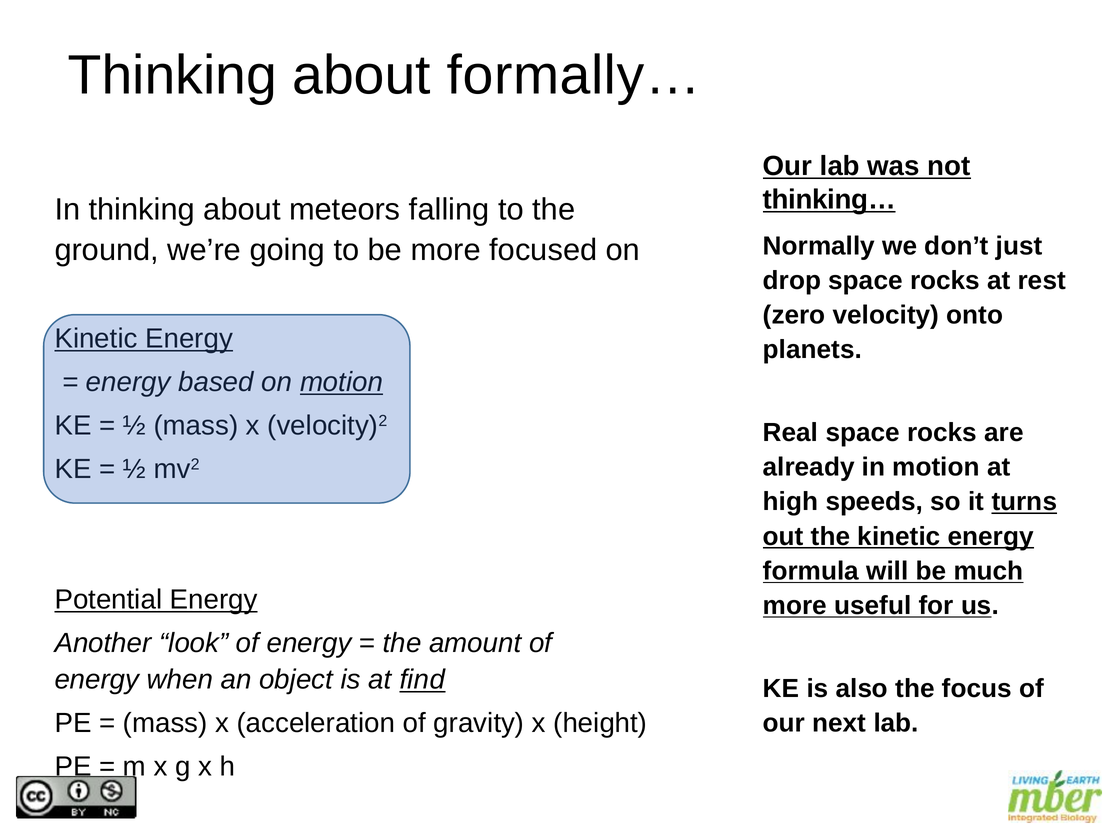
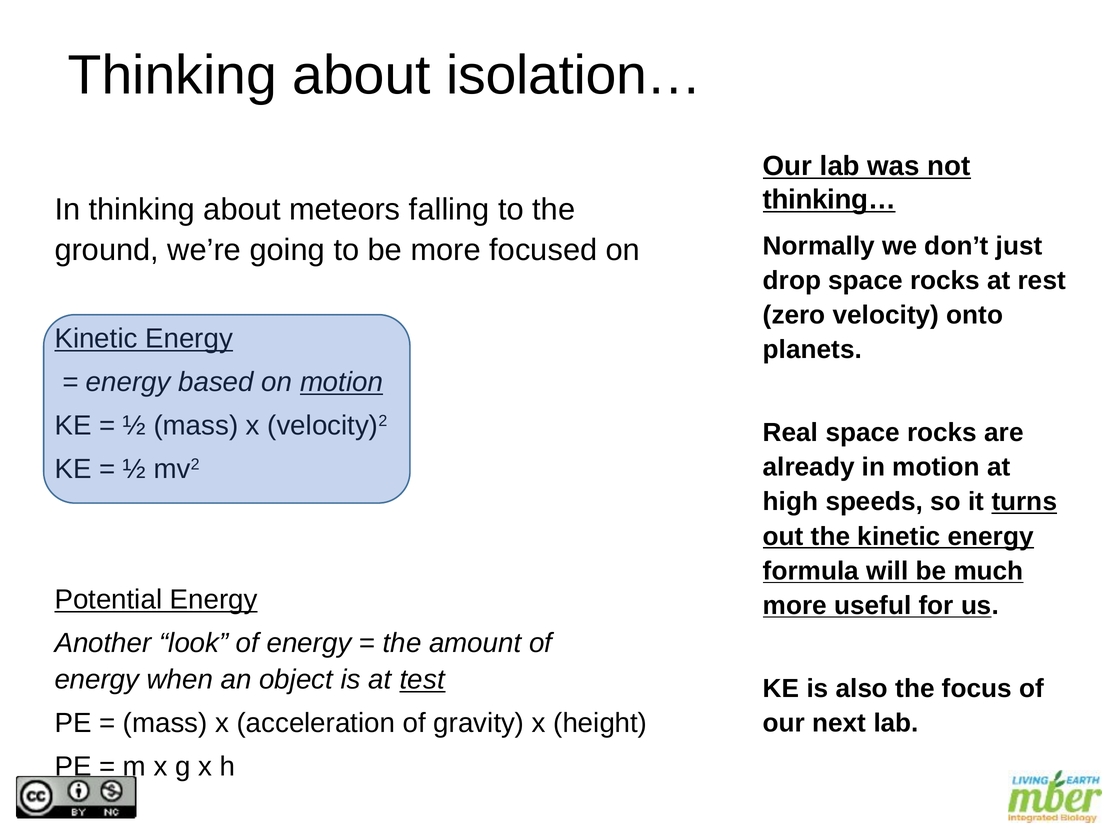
formally…: formally… -> isolation… (574, 76)
find: find -> test (422, 680)
